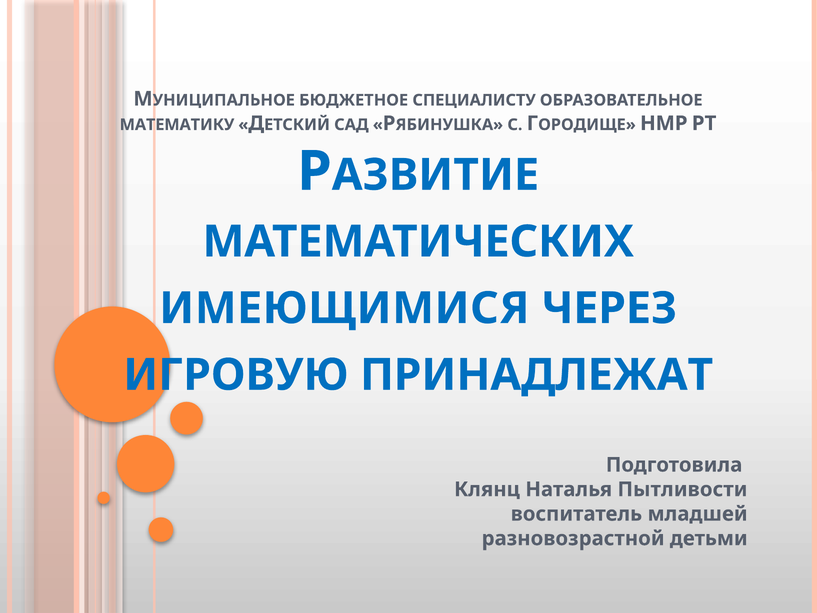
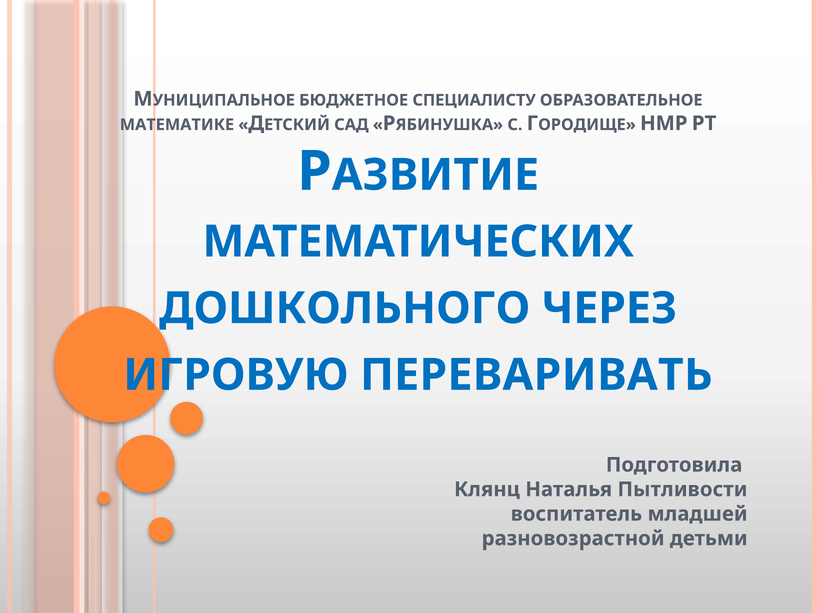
МАТЕМАТИКУ: МАТЕМАТИКУ -> МАТЕМАТИКЕ (177, 125)
ИМЕЮЩИМИСЯ: ИМЕЮЩИМИСЯ -> ДОШКОЛЬНОГО (345, 308)
ПРИНАДЛЕЖАТ: ПРИНАДЛЕЖАТ -> ПЕРЕВАРИВАТЬ (536, 375)
